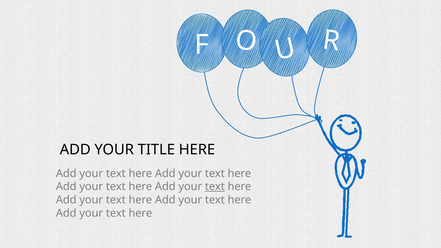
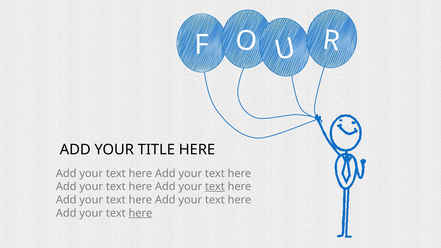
here underline: none -> present (140, 213)
